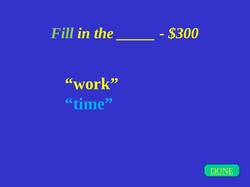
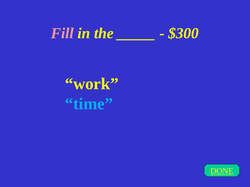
Fill colour: light green -> pink (62, 33)
